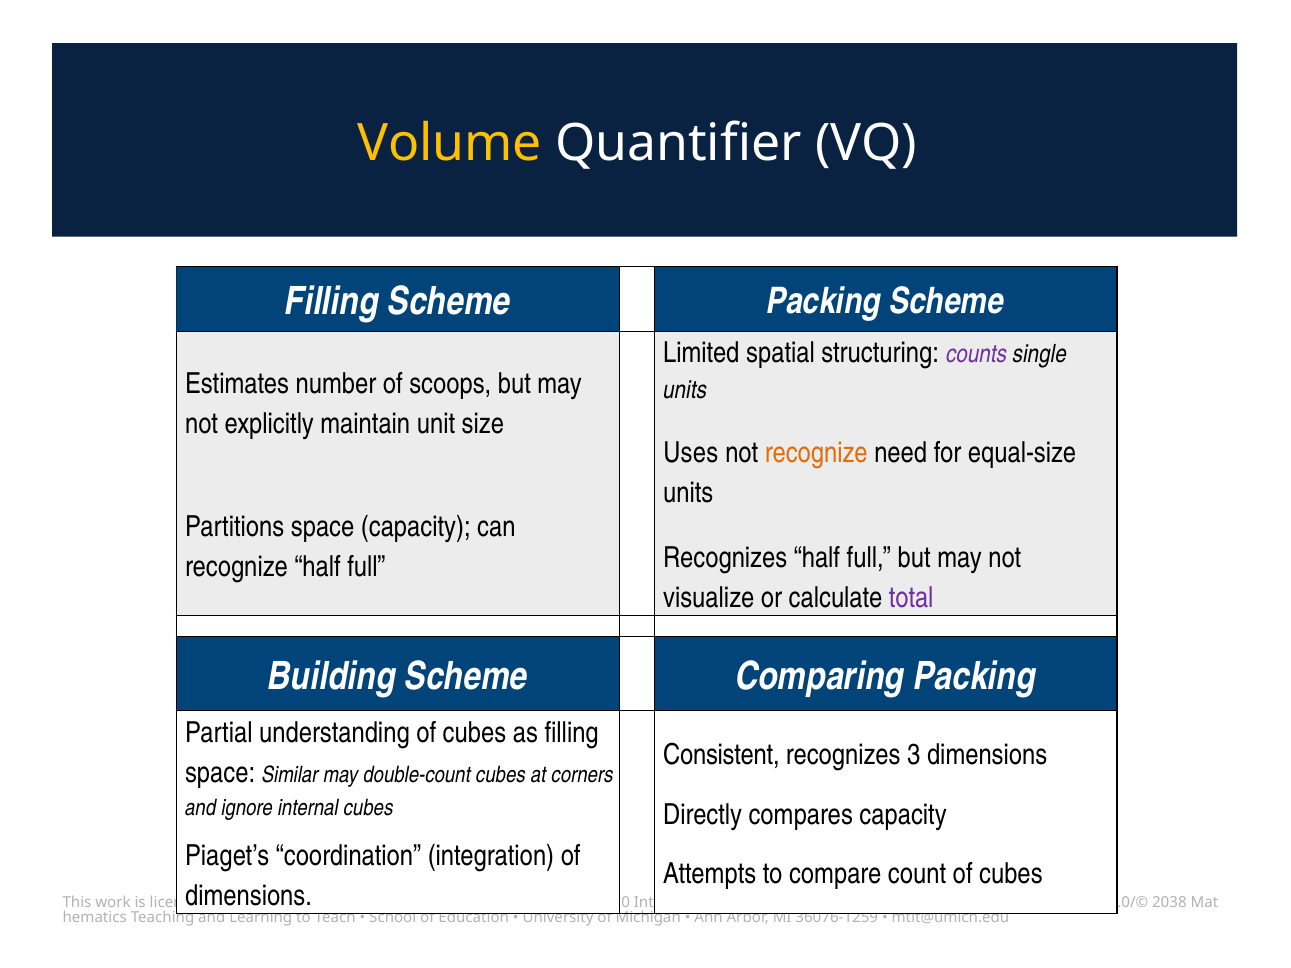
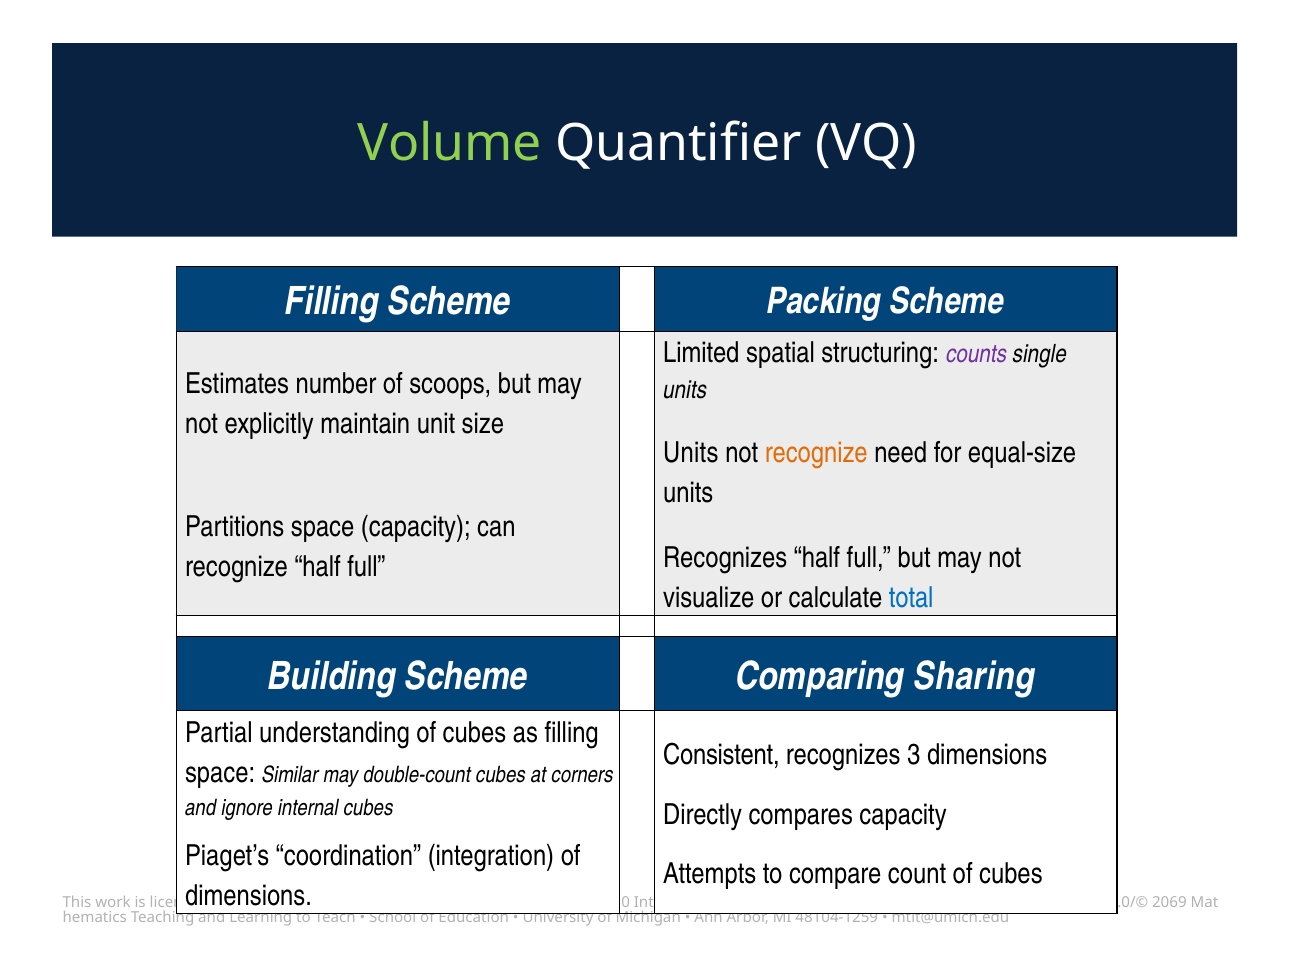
Volume colour: yellow -> light green (450, 144)
Uses: Uses -> Units (691, 453)
total colour: purple -> blue (911, 598)
Comparing Packing: Packing -> Sharing (974, 677)
2038: 2038 -> 2069 (1169, 903)
36076-1259: 36076-1259 -> 48104-1259 (837, 918)
